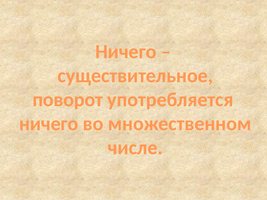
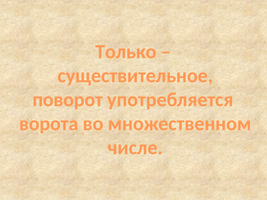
Ничего: Ничего -> Только (126, 52)
ничего: ничего -> ворота (49, 124)
